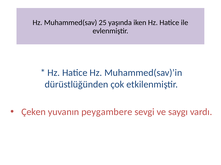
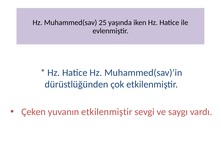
yuvanın peygambere: peygambere -> etkilenmiştir (107, 112)
